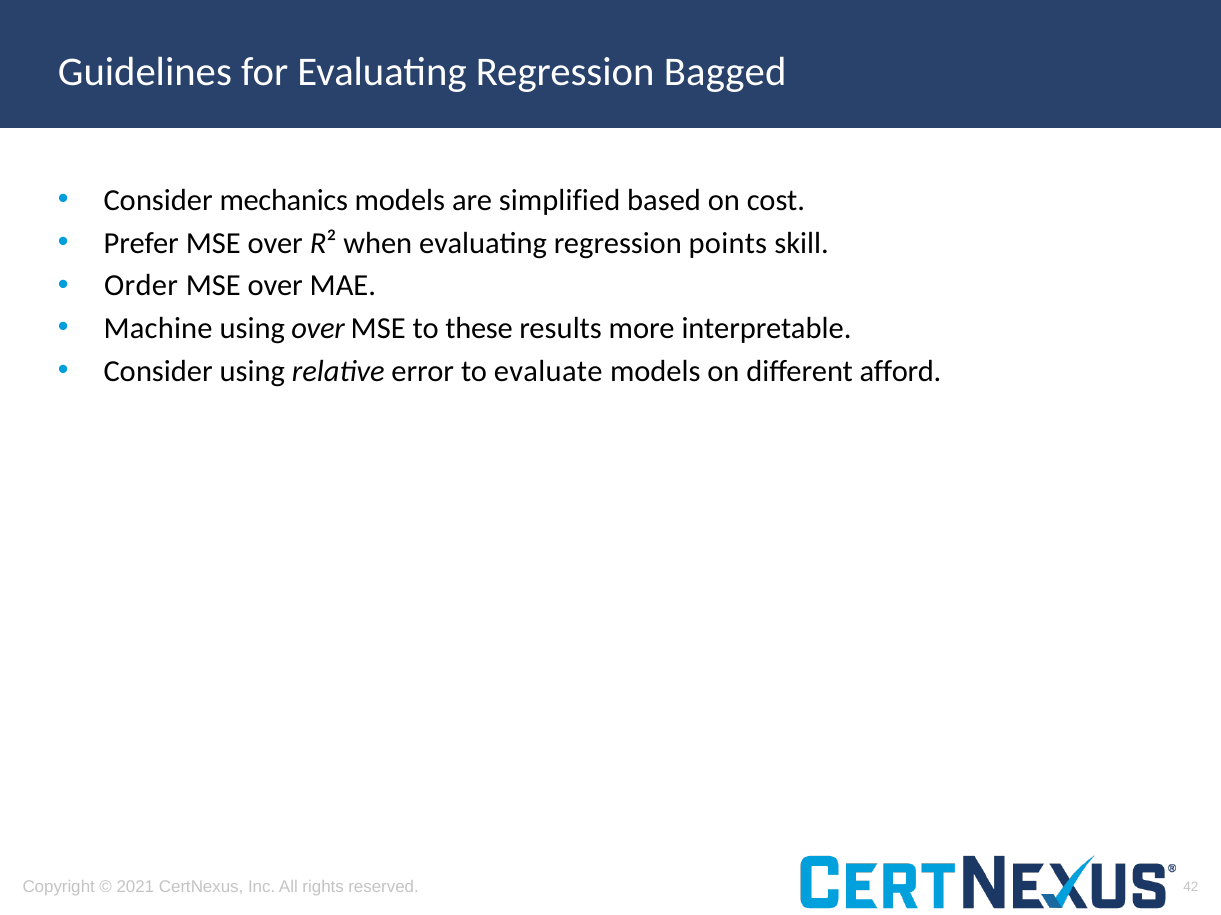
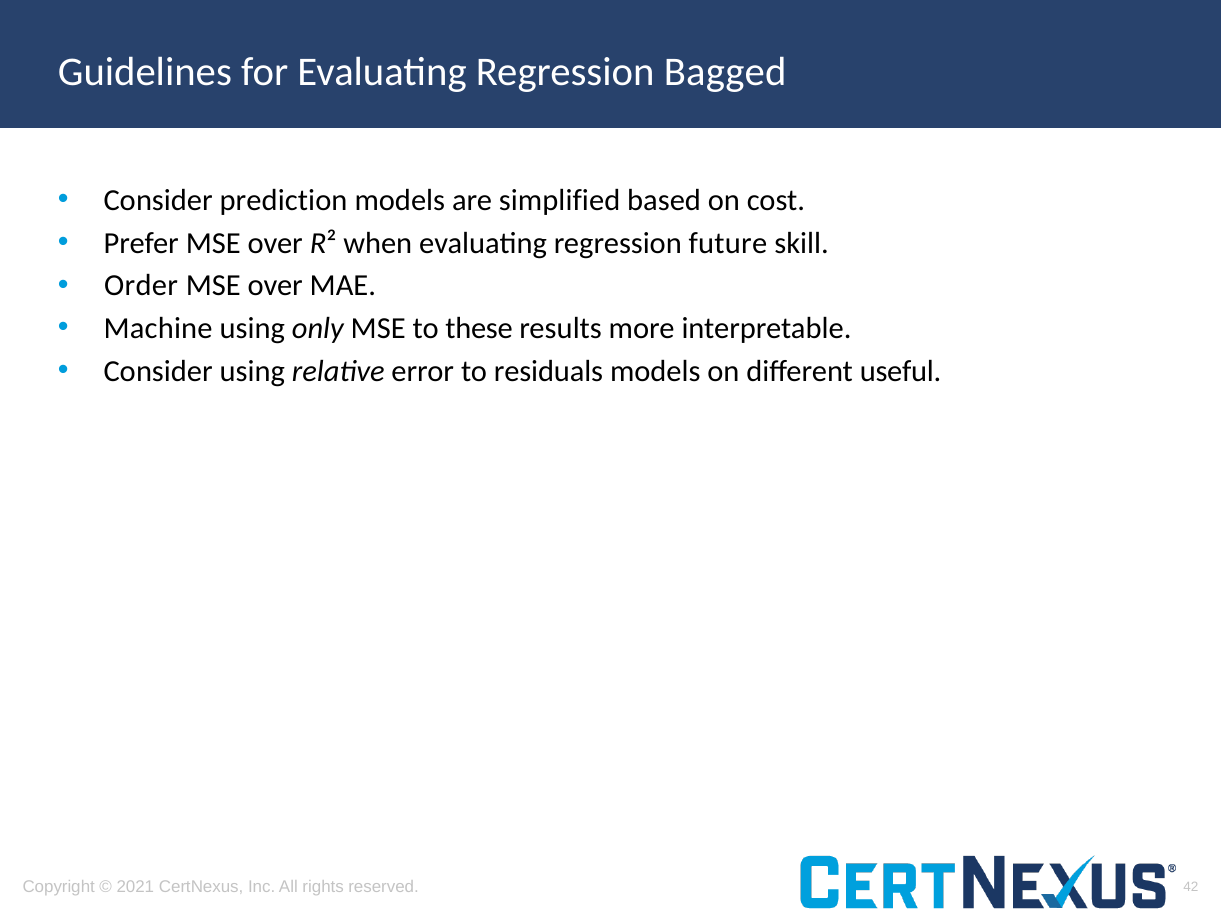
mechanics: mechanics -> prediction (284, 200)
points: points -> future (728, 243)
using over: over -> only (318, 329)
evaluate: evaluate -> residuals (548, 371)
afford: afford -> useful (900, 371)
